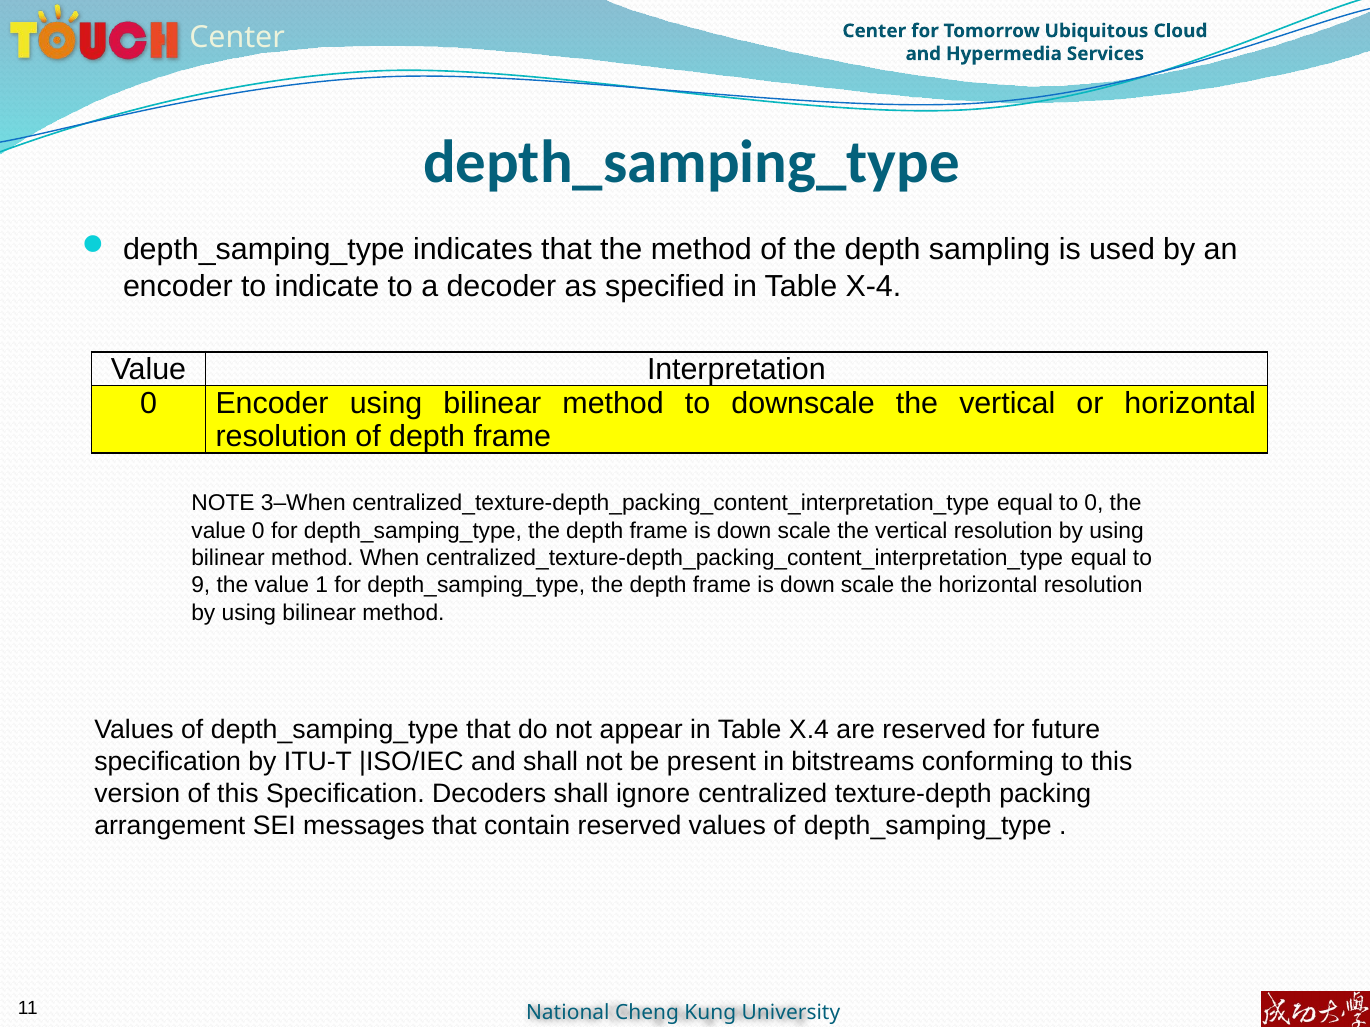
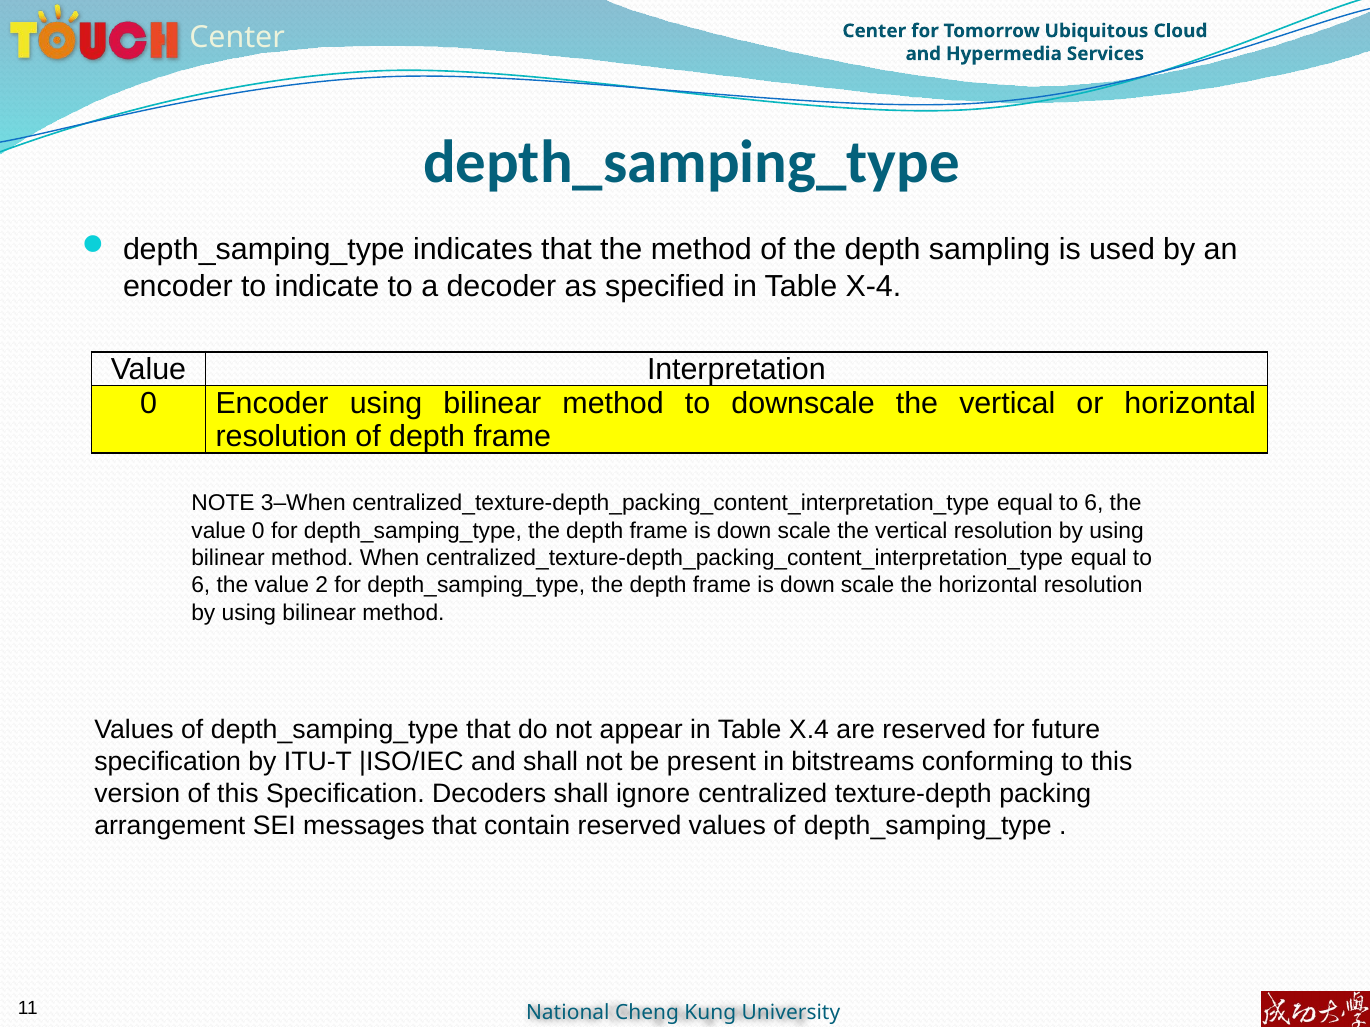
0: 0 -> 6 (1094, 503)
9: 9 -> 6 (201, 586)
1: 1 -> 2 (322, 586)
